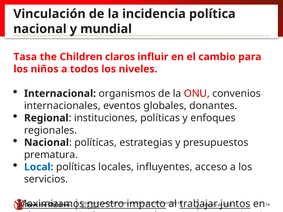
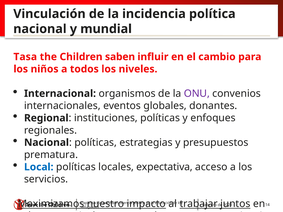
claros: claros -> saben (120, 57)
ONU colour: red -> purple (197, 94)
influyentes: influyentes -> expectativa (165, 167)
